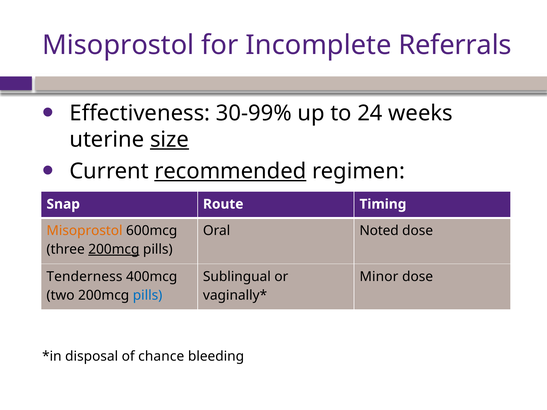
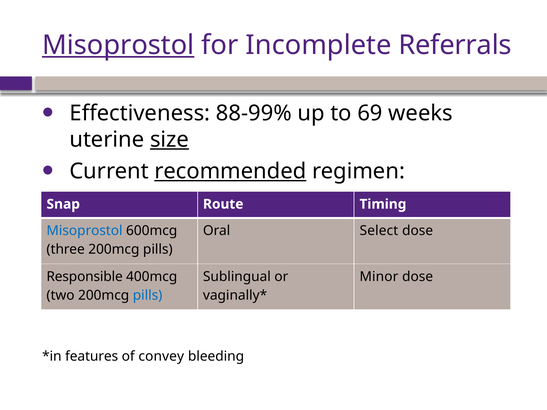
Misoprostol underline: none -> present (118, 45)
30-99%: 30-99% -> 88-99% (254, 113)
24: 24 -> 69 (370, 113)
Misoprostol colour: orange -> blue (85, 231)
Noted: Noted -> Select (379, 231)
200mcg underline: present -> none (114, 249)
Tenderness: Tenderness -> Responsible (85, 277)
disposal: disposal -> features (92, 356)
chance: chance -> convey (161, 356)
